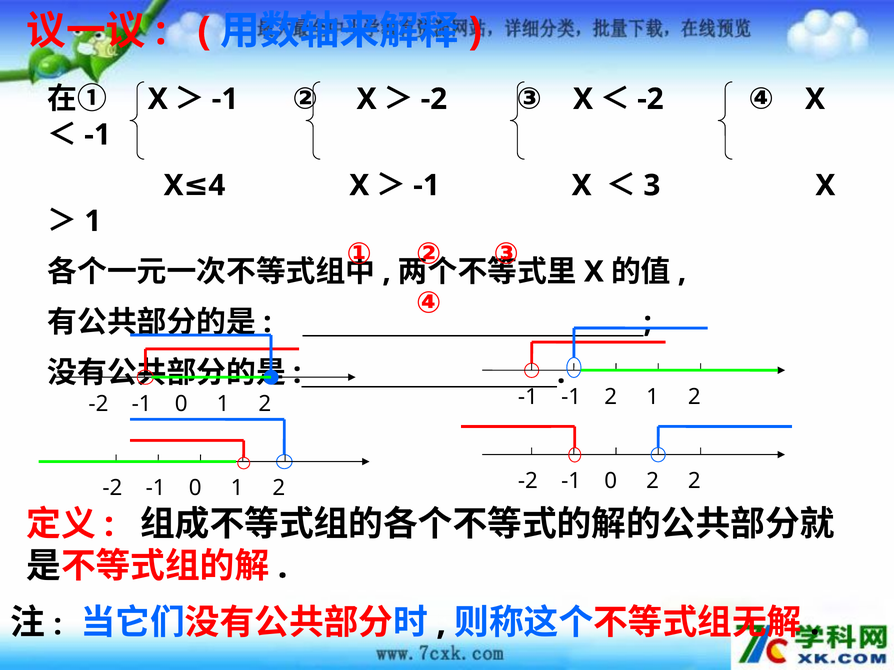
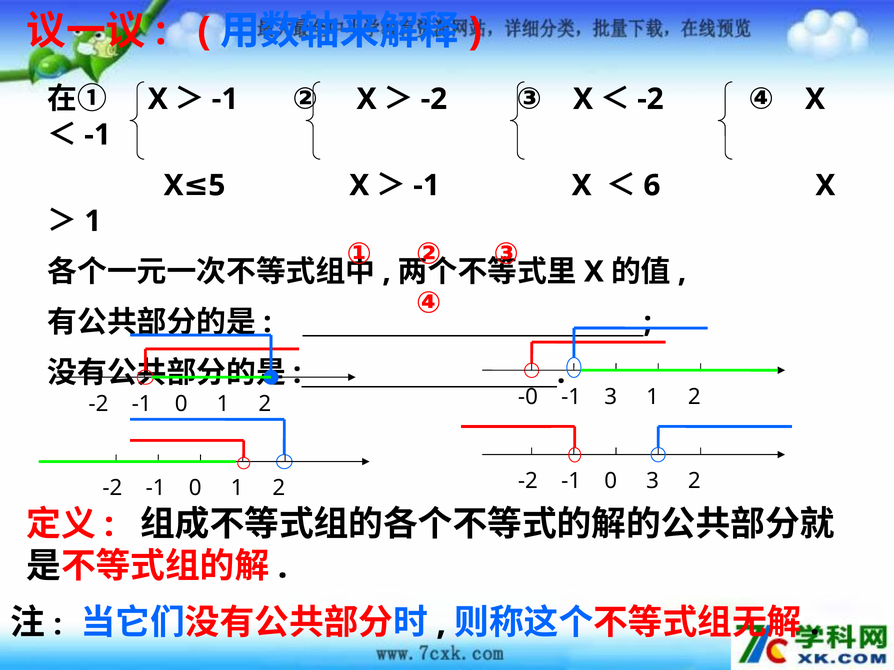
3: 3 -> 6 (652, 186)
4: 4 -> 5 (217, 186)
2 -1: -1 -> -0 (528, 397)
-1 2: 2 -> 3 (611, 397)
0 2: 2 -> 3 (653, 481)
